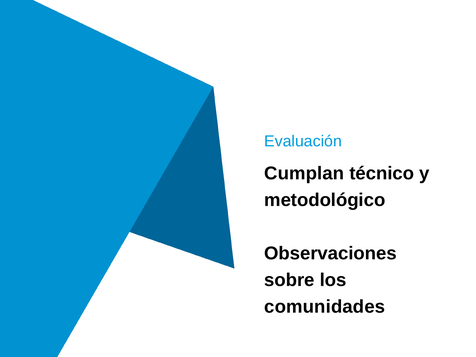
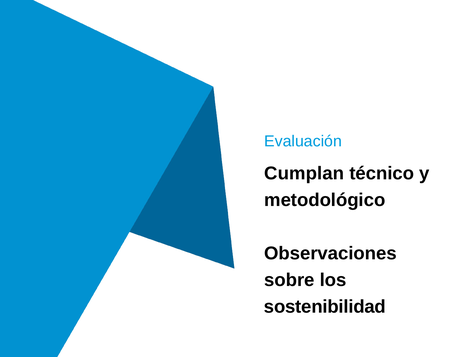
comunidades: comunidades -> sostenibilidad (325, 307)
